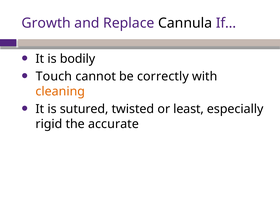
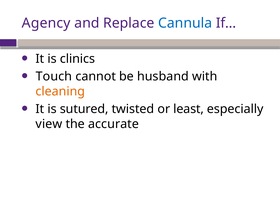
Growth: Growth -> Agency (46, 23)
Cannula colour: black -> blue (185, 23)
bodily: bodily -> clinics (78, 59)
correctly: correctly -> husband (163, 76)
rigid: rigid -> view (49, 124)
